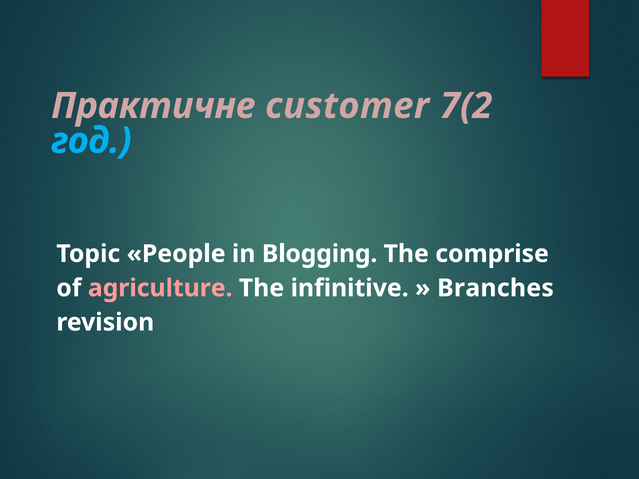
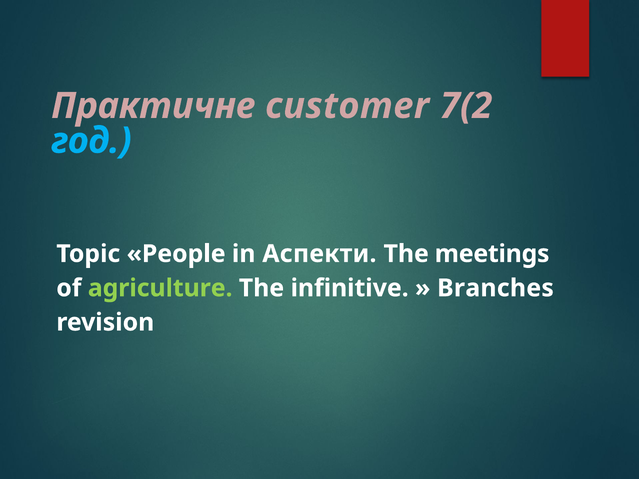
Blogging: Blogging -> Аспекти (319, 254)
comprise: comprise -> meetings (492, 254)
agriculture colour: pink -> light green (160, 288)
